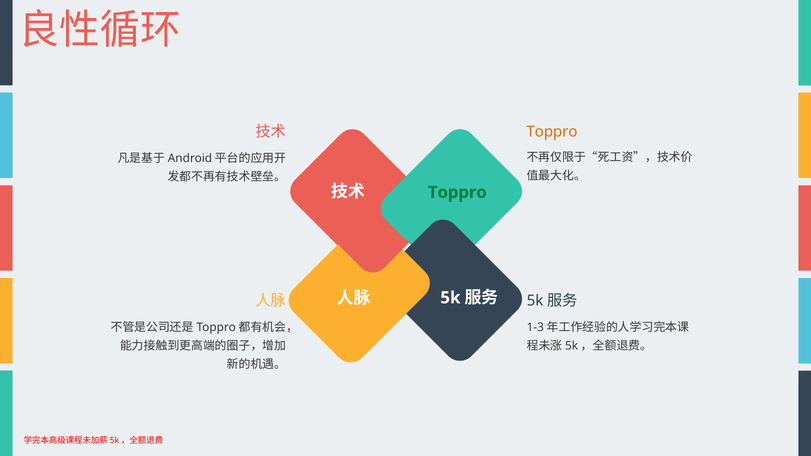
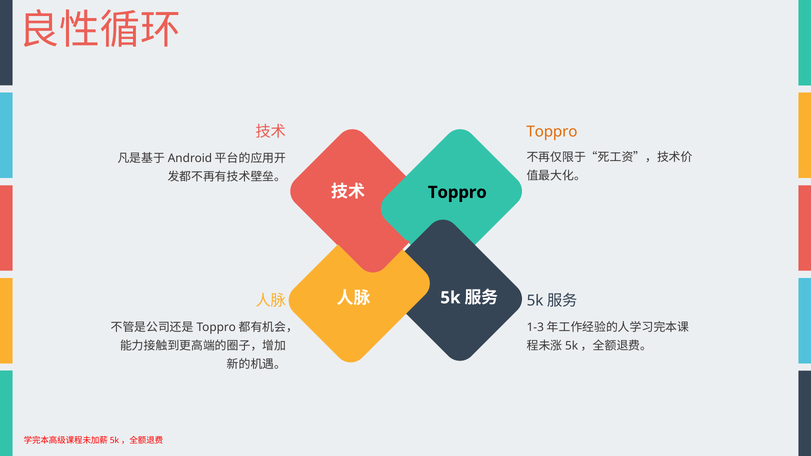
Toppro colour: green -> black (457, 192)
